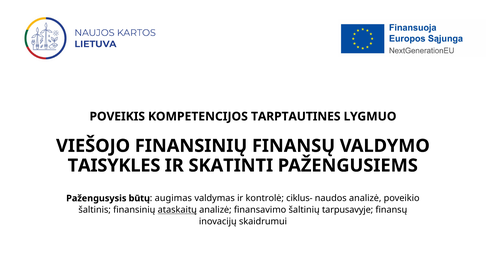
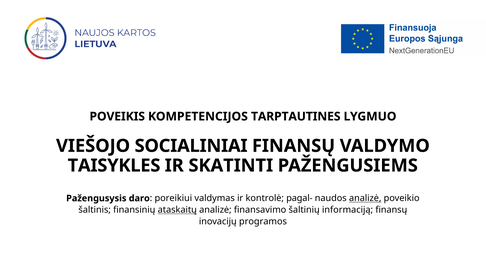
VIEŠOJO FINANSINIŲ: FINANSINIŲ -> SOCIALINIAI (191, 146)
būtų: būtų -> daro (139, 199)
augimas: augimas -> poreikiui (173, 199)
ciklus-: ciklus- -> pagal- (299, 199)
analizė underline: none -> present (365, 199)
tarpusavyje: tarpusavyje -> informaciją (348, 210)
skaidrumui: skaidrumui -> programos (263, 222)
